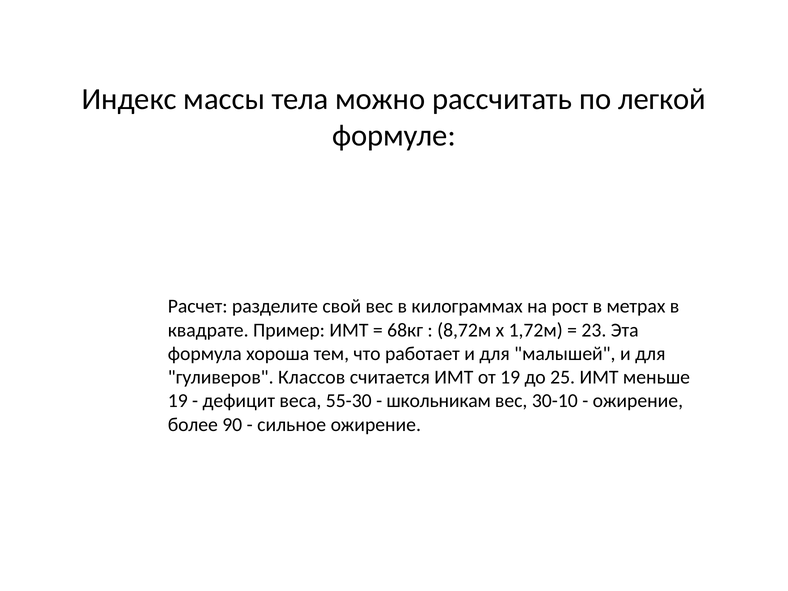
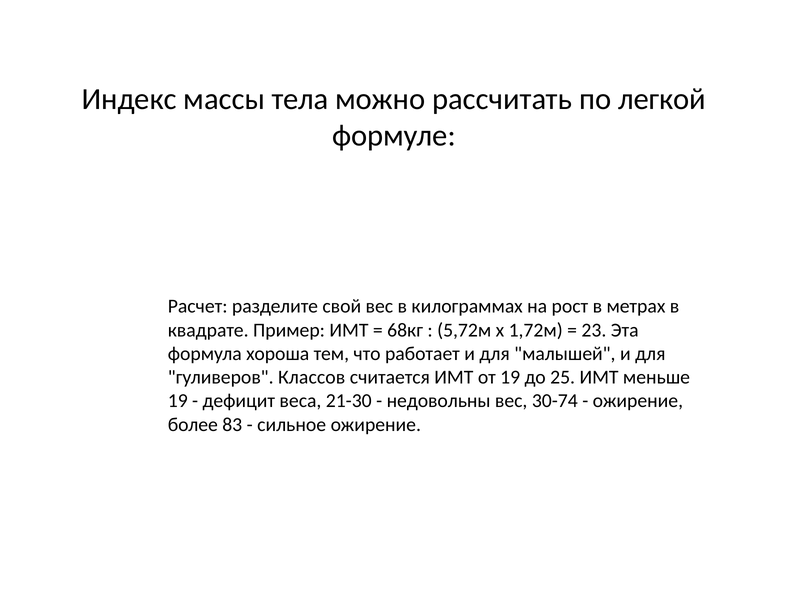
8,72м: 8,72м -> 5,72м (464, 330)
55-30: 55-30 -> 21-30 (349, 401)
школьникам: школьникам -> недовольны (439, 401)
30-10: 30-10 -> 30-74 (555, 401)
90: 90 -> 83 (232, 425)
